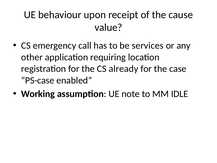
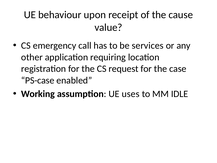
already: already -> request (124, 69)
note: note -> uses (131, 94)
